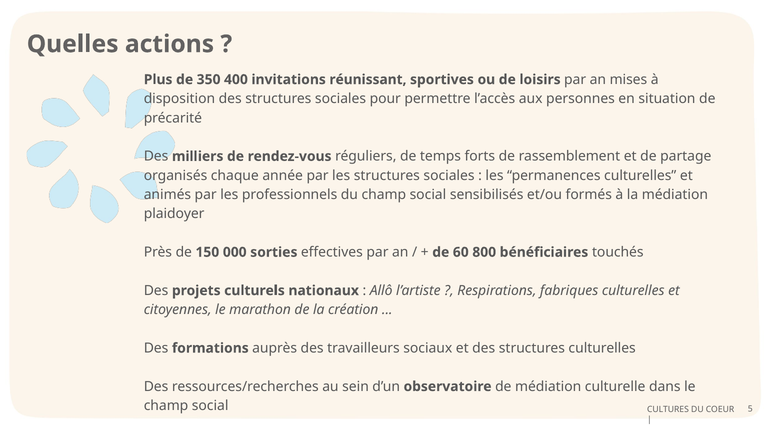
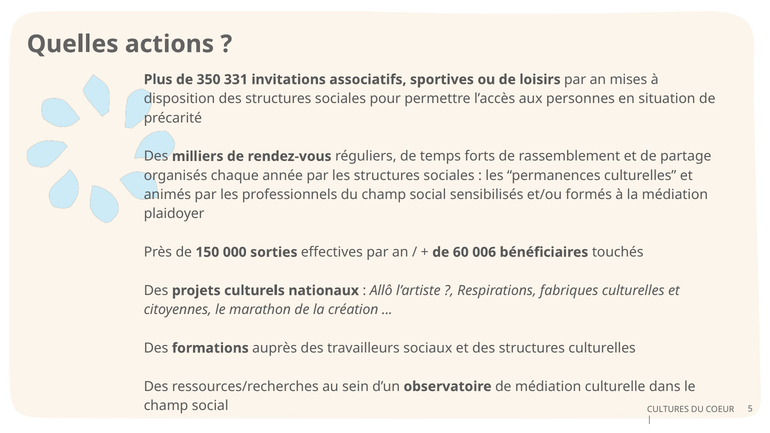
400: 400 -> 331 (236, 80)
réunissant: réunissant -> associatifs (368, 80)
800: 800 -> 006 (484, 252)
